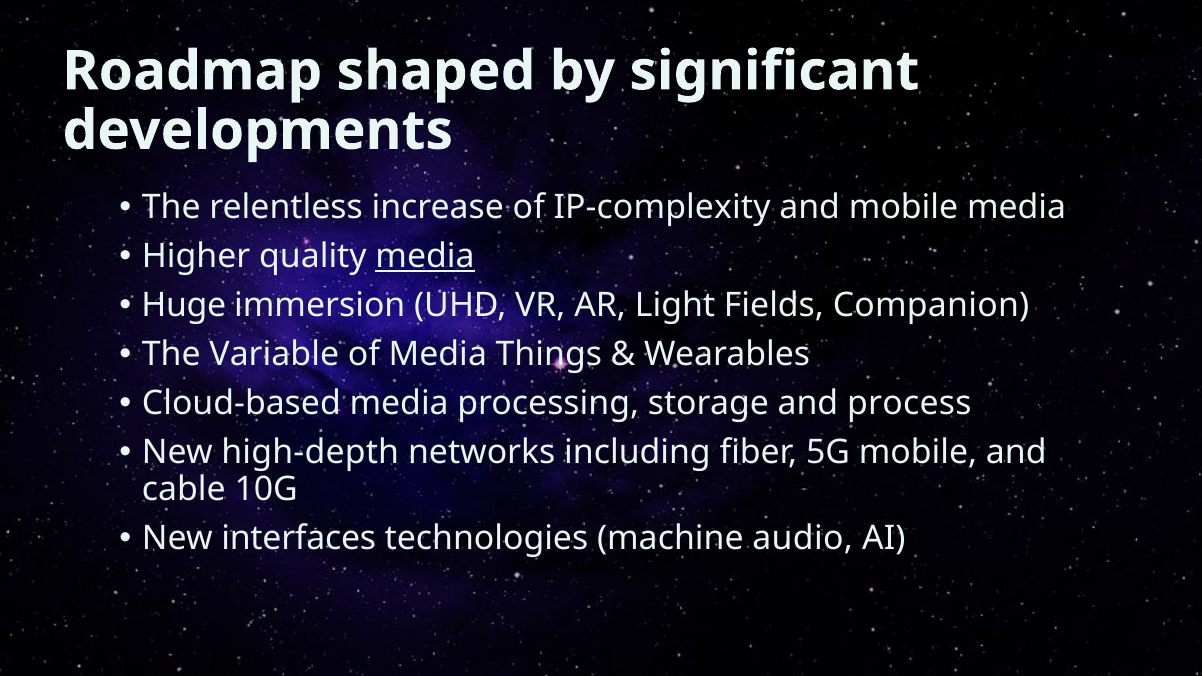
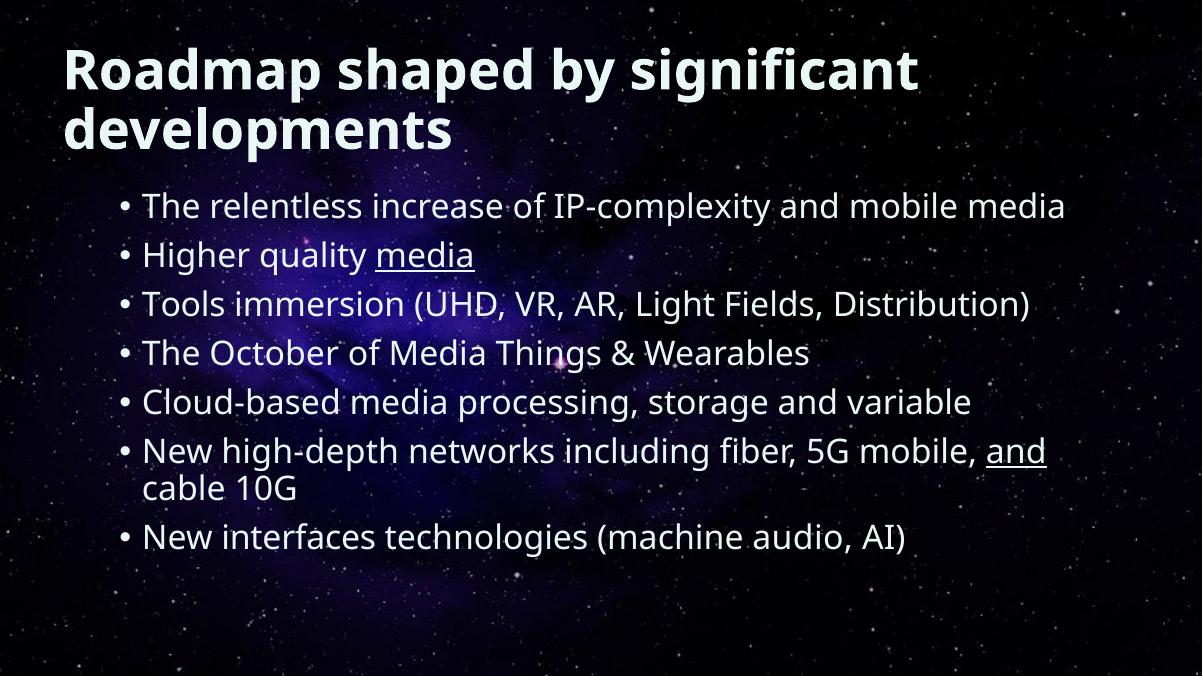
Huge: Huge -> Tools (184, 305)
Companion: Companion -> Distribution (931, 305)
Variable: Variable -> October (274, 355)
process: process -> variable (909, 404)
and underline: none -> present (1016, 453)
